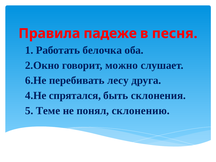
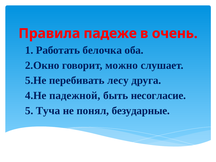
песня: песня -> очень (175, 33)
6.Не: 6.Не -> 5.Не (36, 80)
спрятался: спрятался -> падежной (75, 96)
склонения: склонения -> несогласие (158, 96)
Теме: Теме -> Туча (48, 111)
склонению: склонению -> безударные (141, 111)
